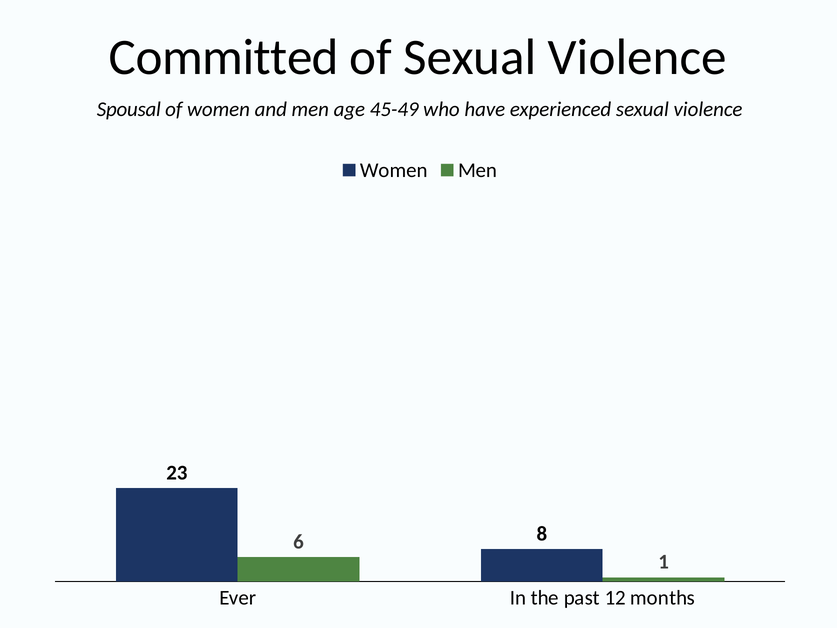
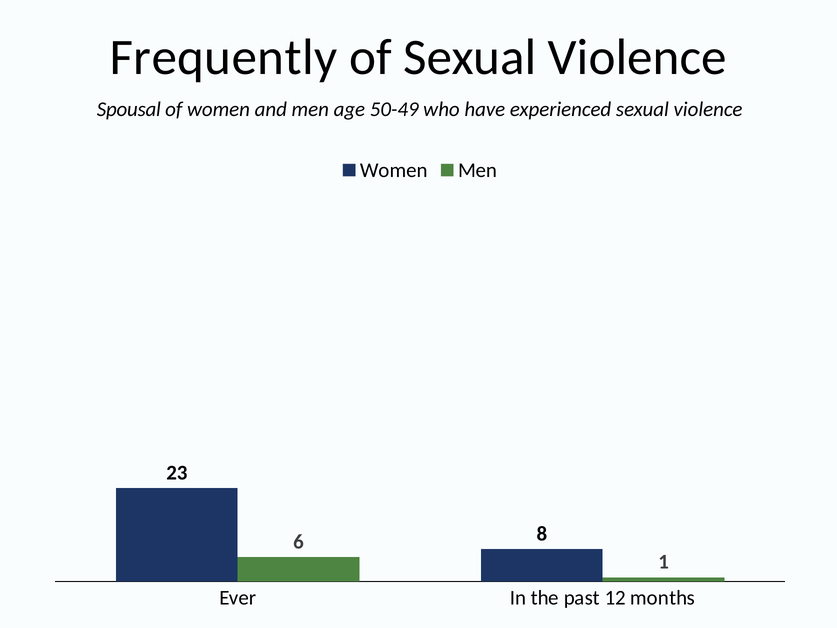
Committed: Committed -> Frequently (223, 57)
45-49: 45-49 -> 50-49 (394, 109)
